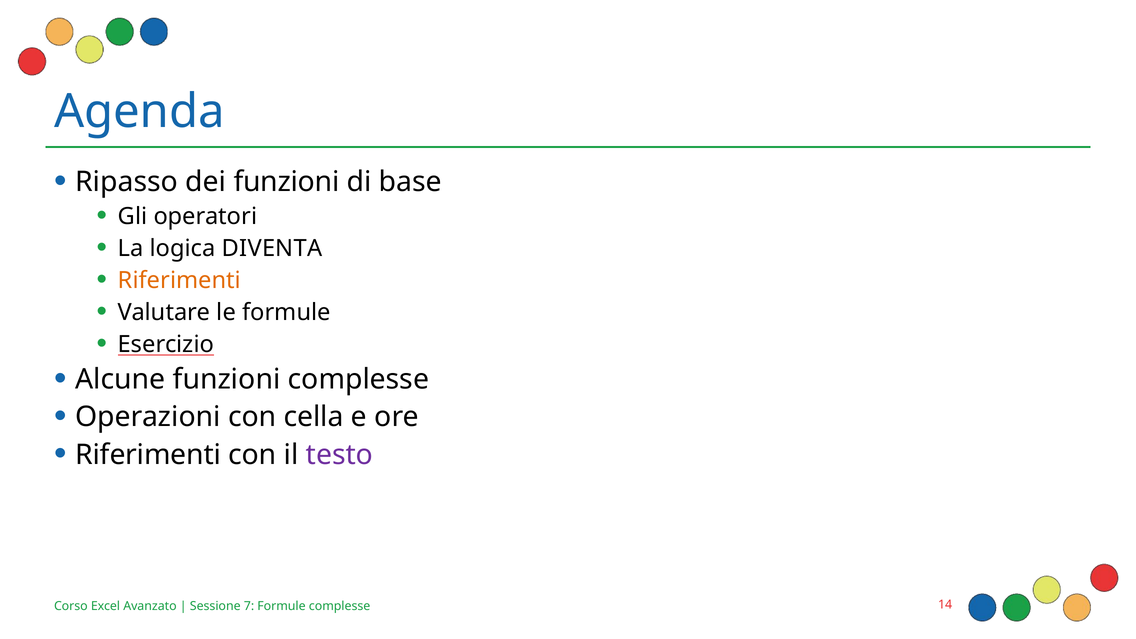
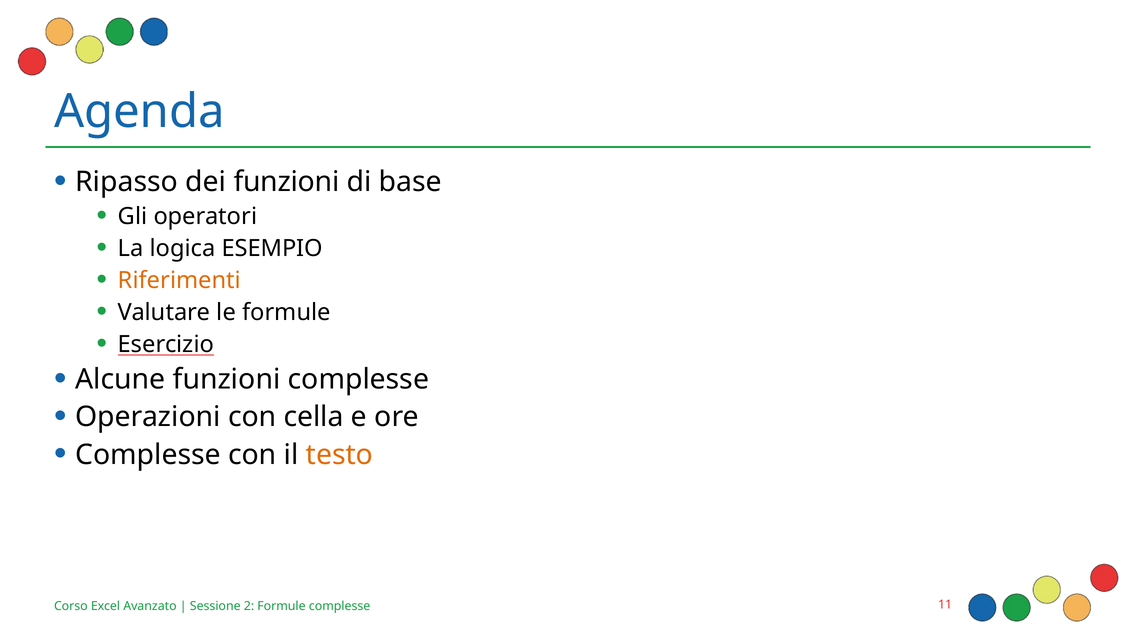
DIVENTA: DIVENTA -> ESEMPIO (272, 248)
Riferimenti: Riferimenti -> Complesse (148, 455)
testo colour: purple -> orange (340, 455)
7: 7 -> 2 (249, 606)
14: 14 -> 11 (945, 605)
